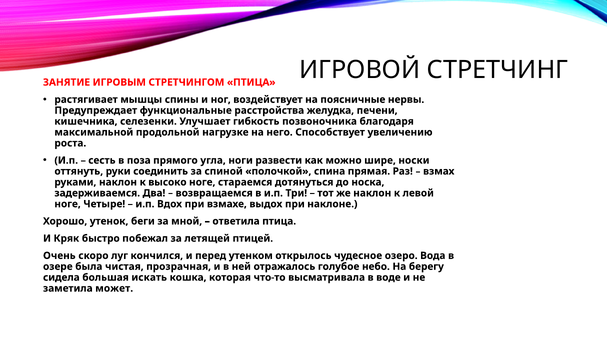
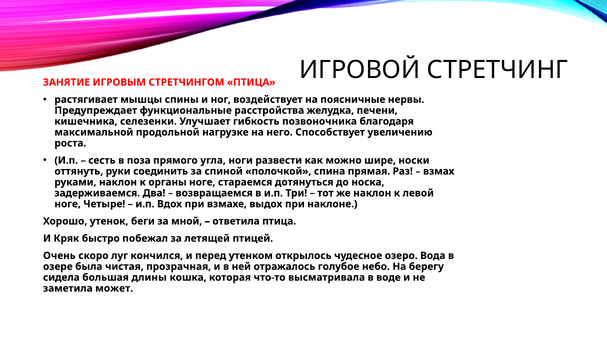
высоко: высоко -> органы (167, 182)
искать: искать -> длины (149, 278)
